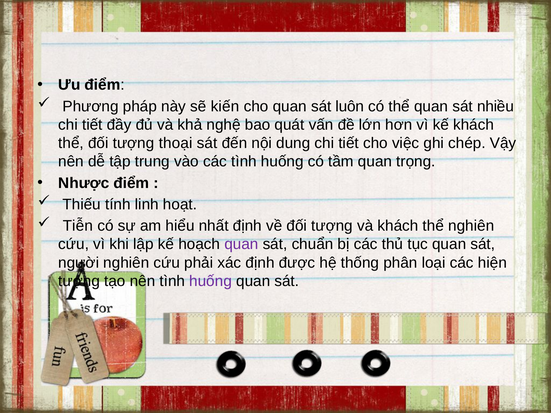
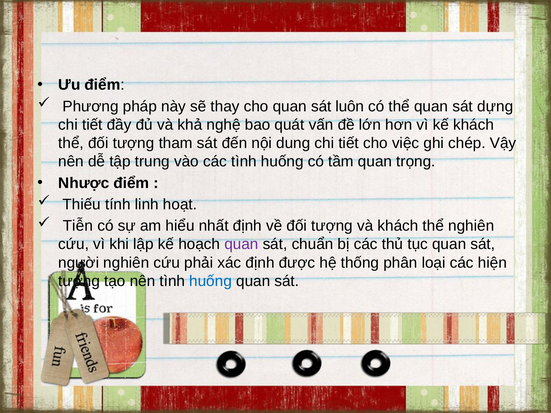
kiến: kiến -> thay (225, 106)
nhiều: nhiều -> dựng (495, 106)
thoại: thoại -> tham (176, 143)
huống colour: purple -> blue (211, 281)
